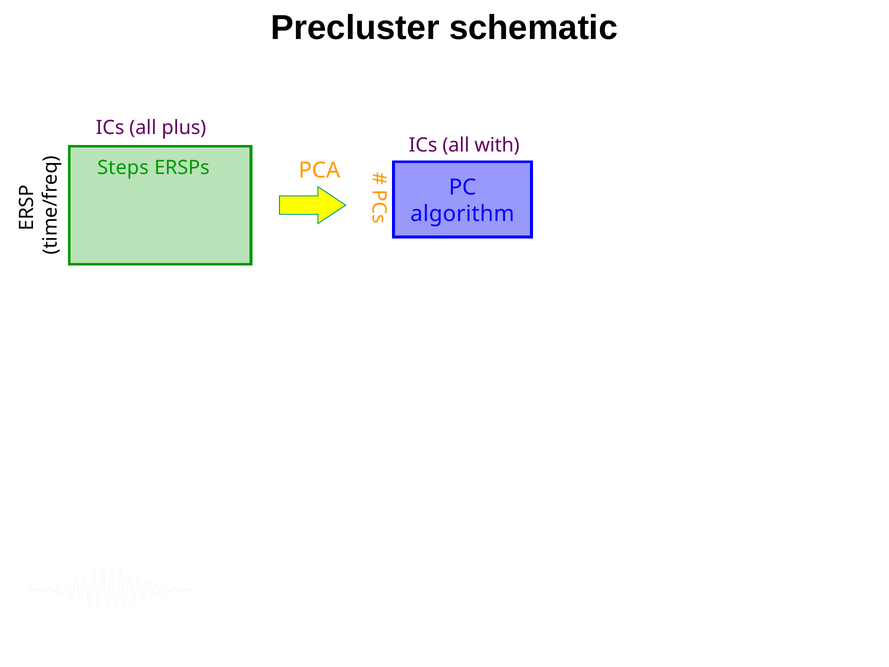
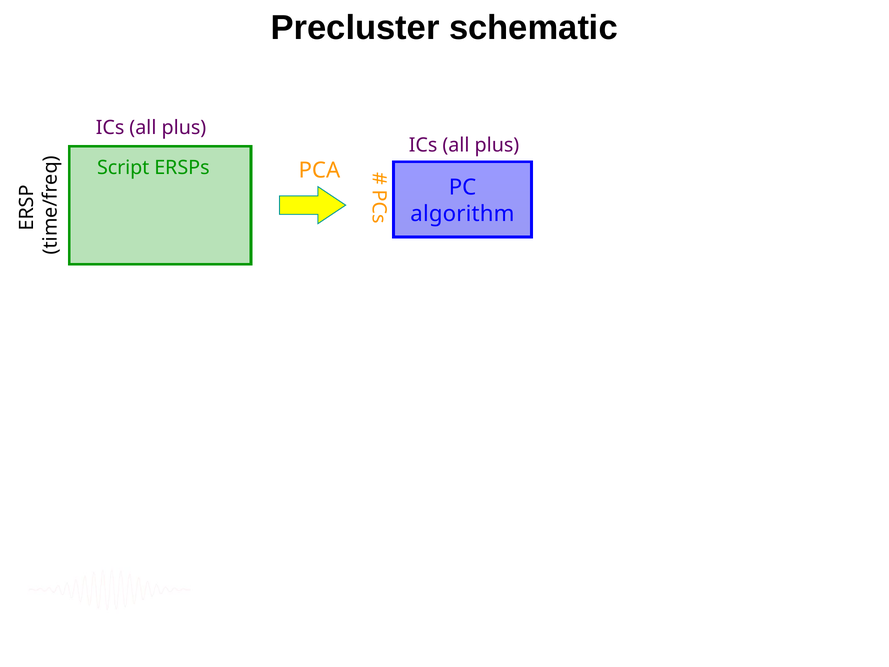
with: with -> plus (497, 145)
Steps: Steps -> Script (123, 167)
